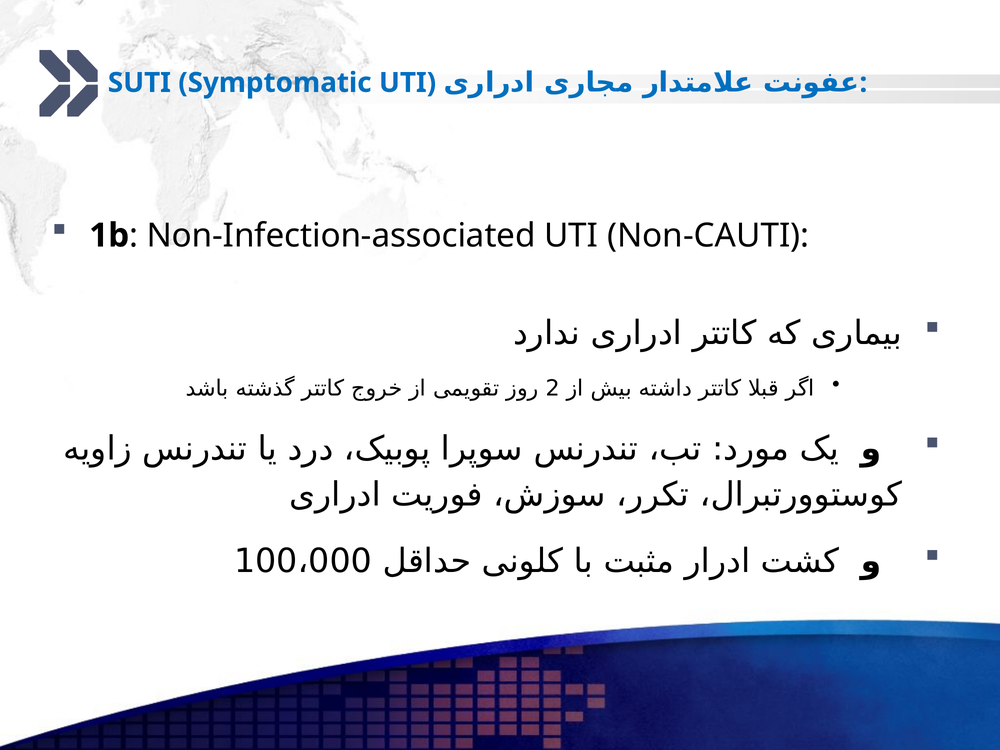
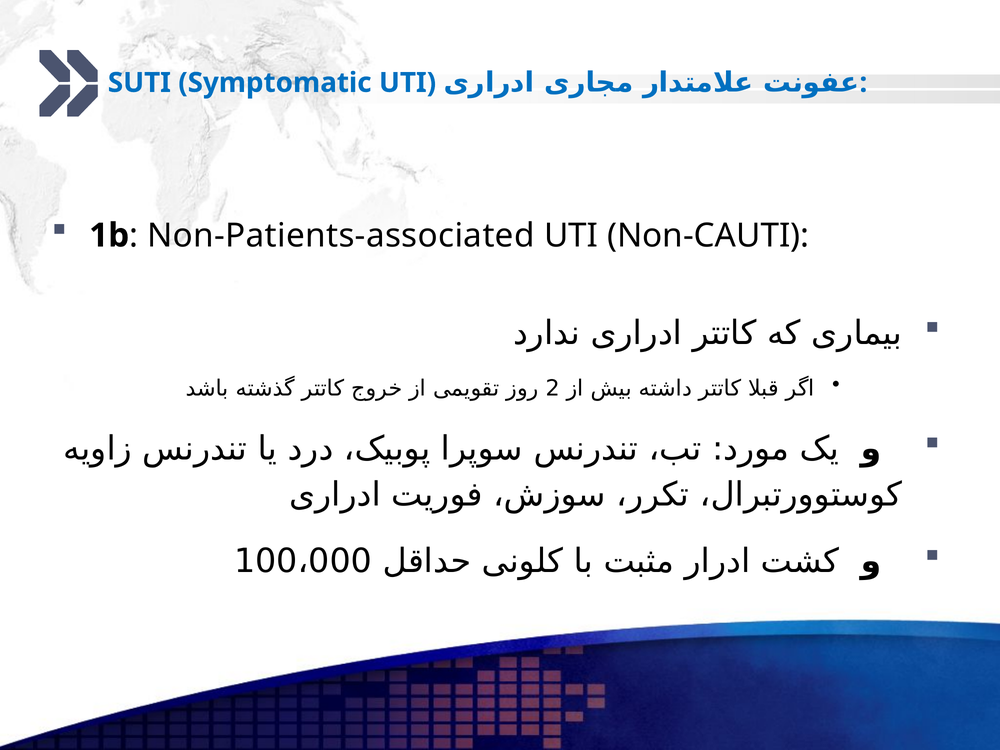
Non-Infection-associated: Non-Infection-associated -> Non-Patients-associated (341, 236)
